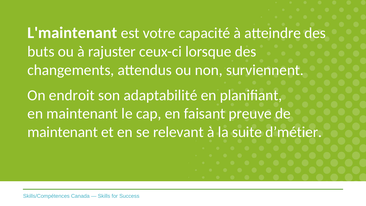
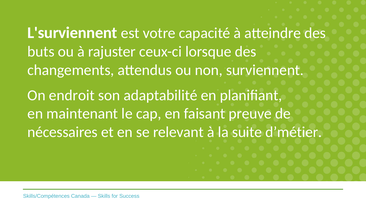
L'maintenant: L'maintenant -> L'surviennent (72, 33)
maintenant: maintenant -> nécessaires (63, 132)
